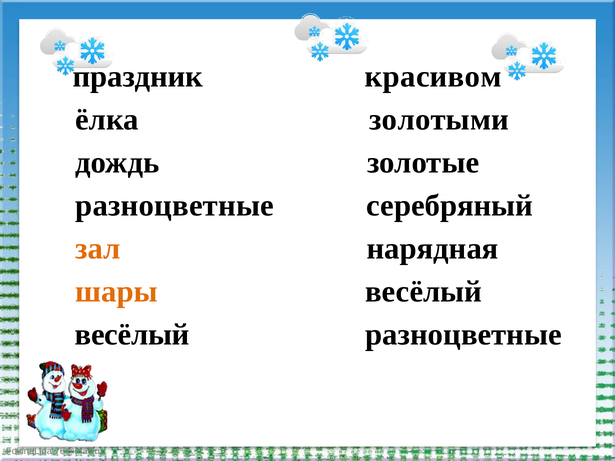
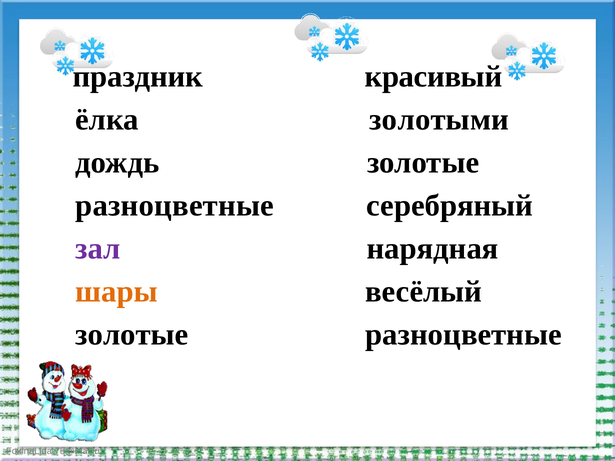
красивом: красивом -> красивый (433, 77)
зал colour: orange -> purple (98, 249)
весёлый: весёлый -> золотые (132, 335)
